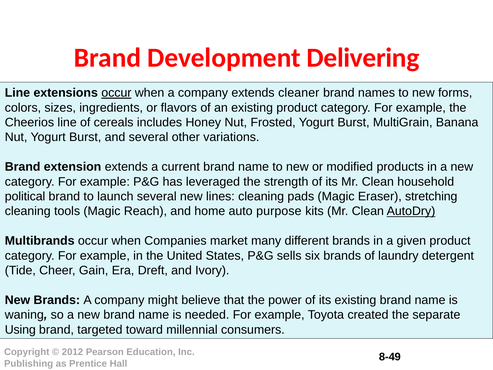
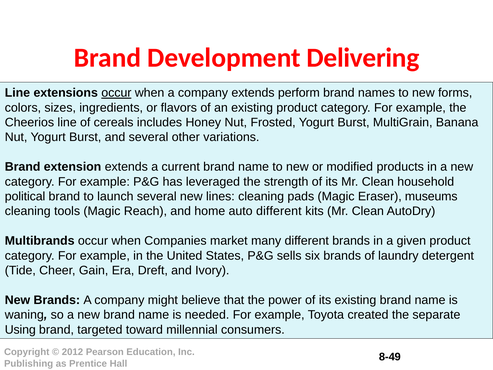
cleaner: cleaner -> perform (299, 93)
stretching: stretching -> museums (431, 196)
auto purpose: purpose -> different (279, 211)
AutoDry underline: present -> none (411, 211)
